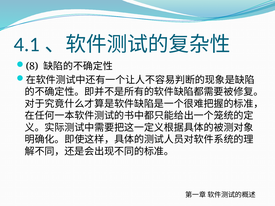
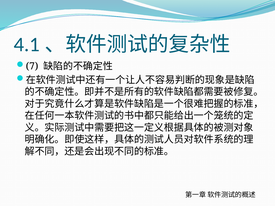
8: 8 -> 7 (32, 66)
